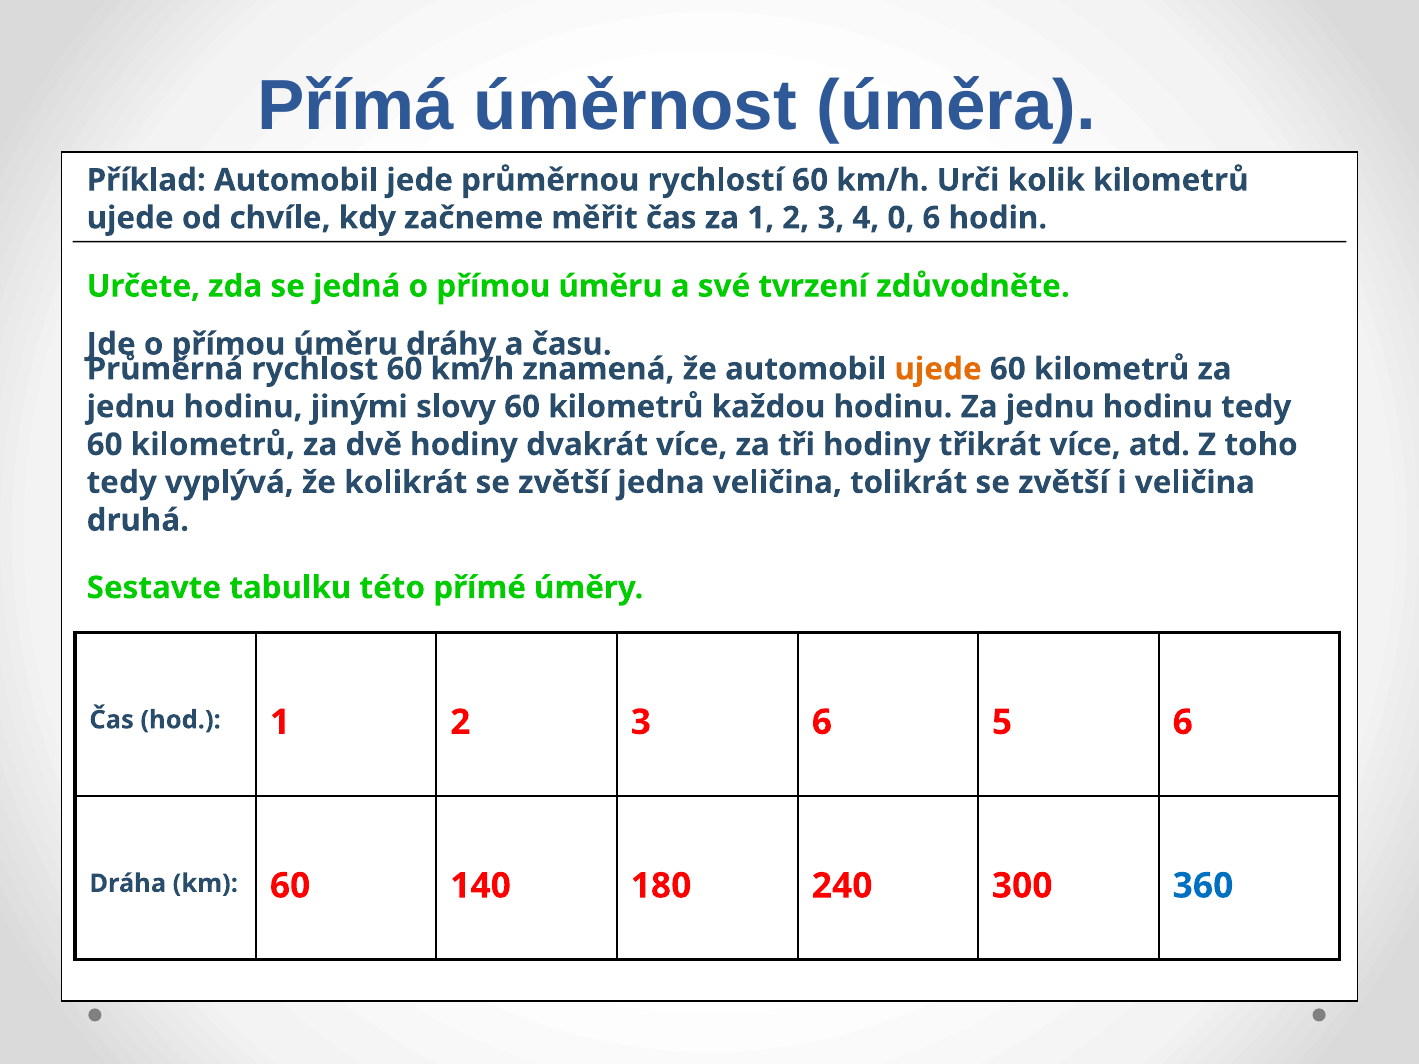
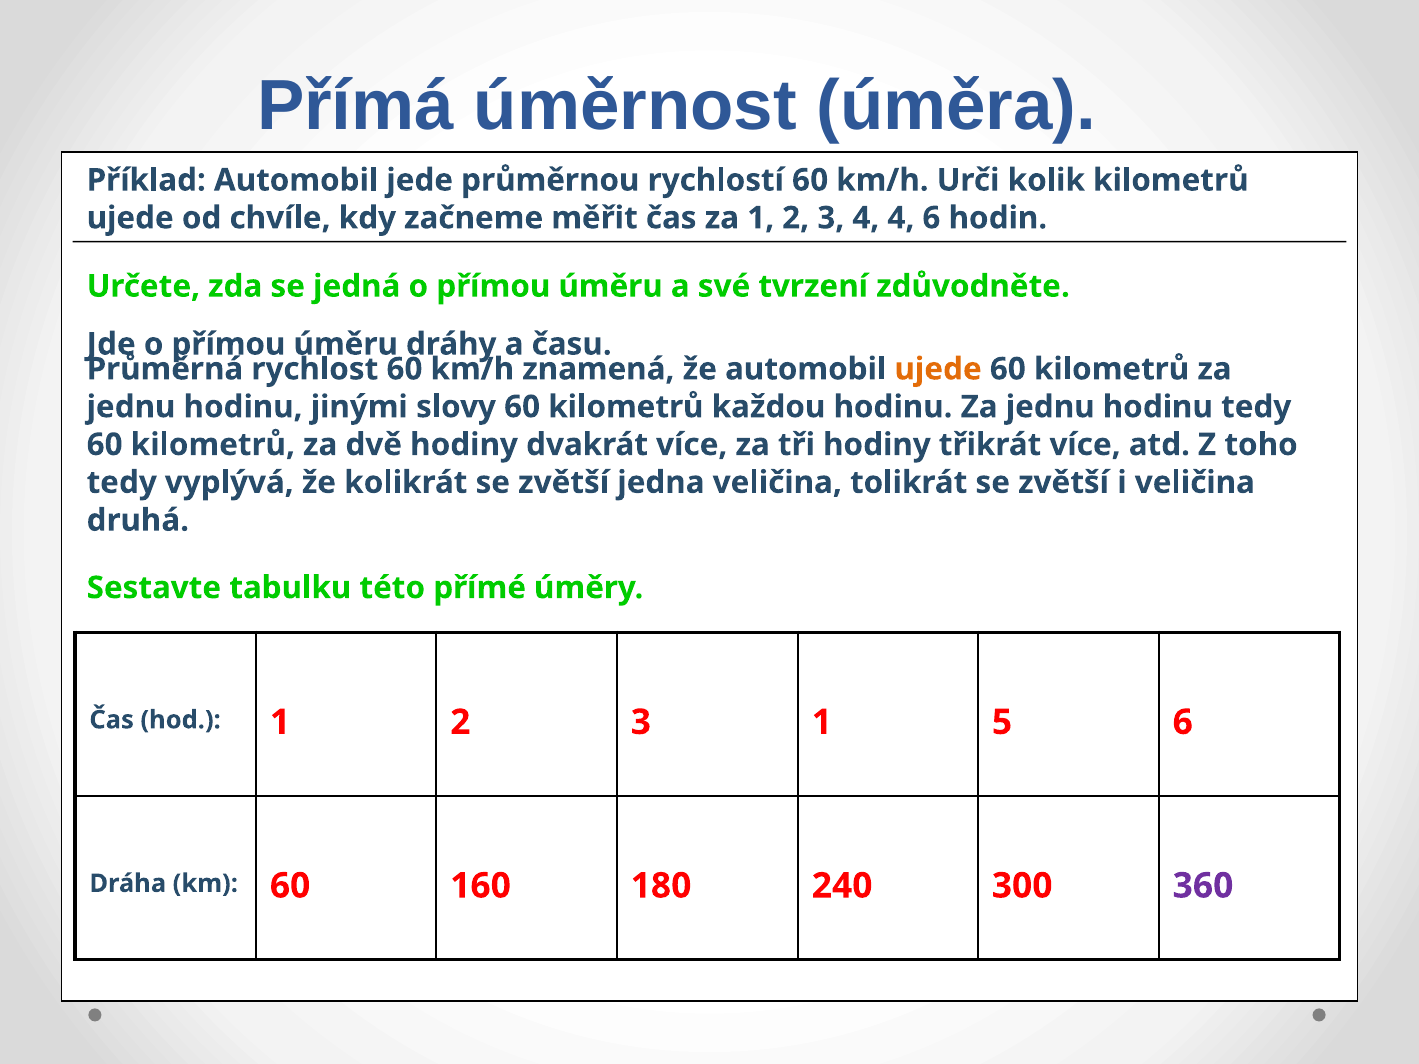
4 0: 0 -> 4 (901, 218)
3 6: 6 -> 1 (822, 722)
140: 140 -> 160 (481, 886)
360 colour: blue -> purple (1203, 886)
